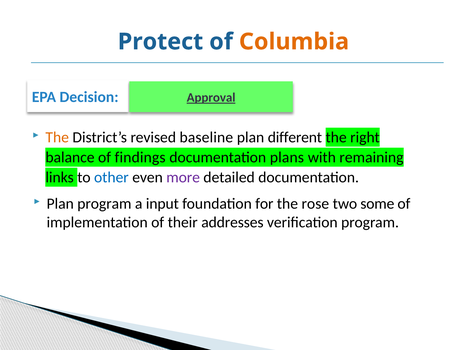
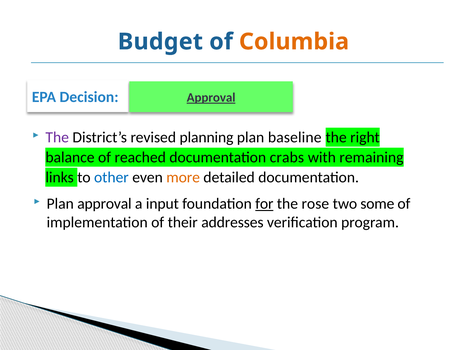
Protect: Protect -> Budget (160, 42)
The colour: orange -> purple (57, 138)
baseline: baseline -> planning (206, 138)
different: different -> baseline (295, 138)
findings: findings -> reached (140, 158)
plans: plans -> crabs (287, 158)
more colour: purple -> orange (183, 177)
Plan program: program -> approval (104, 204)
for underline: none -> present (264, 204)
